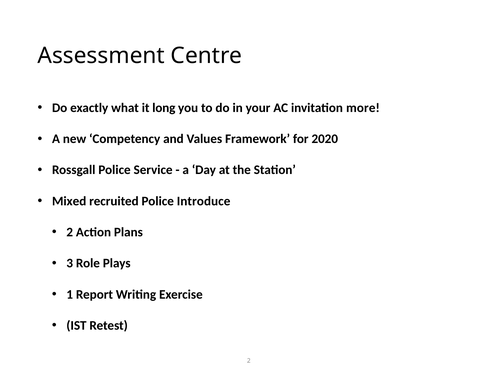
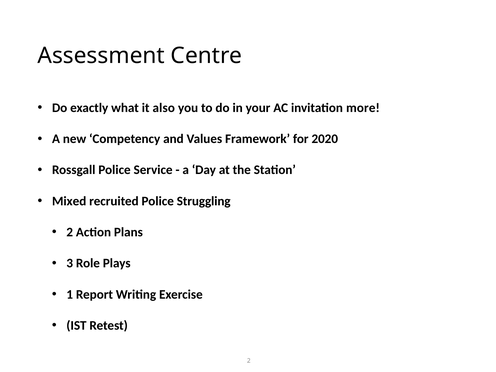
long: long -> also (164, 108)
Introduce: Introduce -> Struggling (204, 201)
